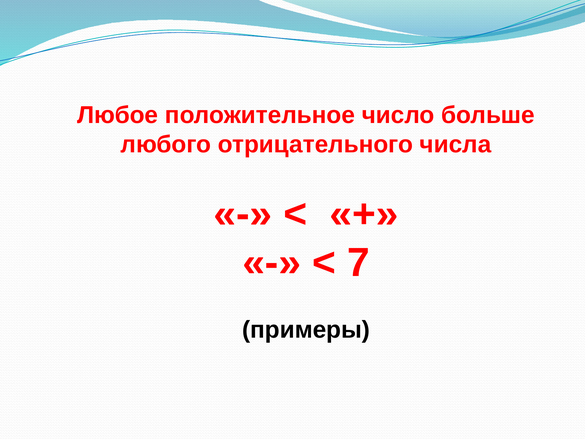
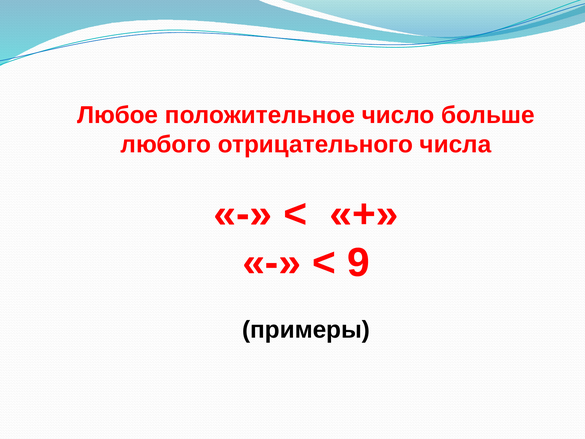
7: 7 -> 9 (359, 263)
